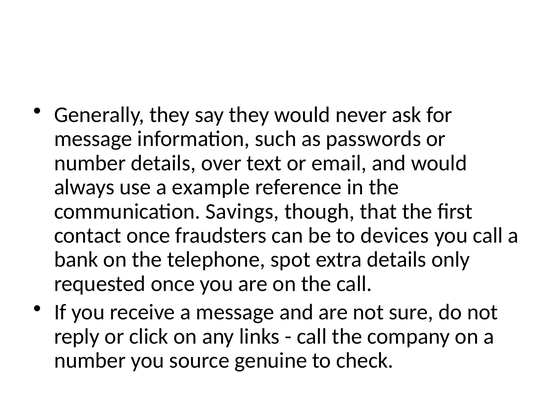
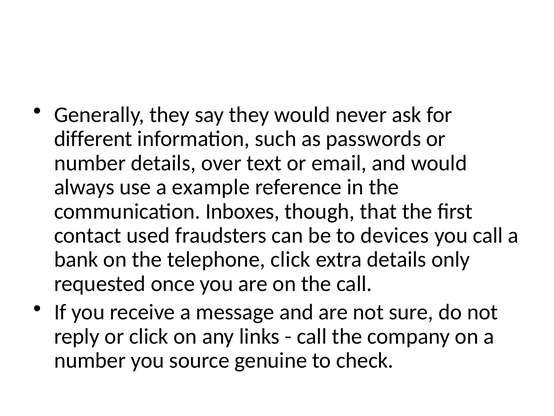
message: message -> different (93, 139)
Savings: Savings -> Inboxes (243, 211)
contact once: once -> used (148, 235)
telephone spot: spot -> click (290, 259)
